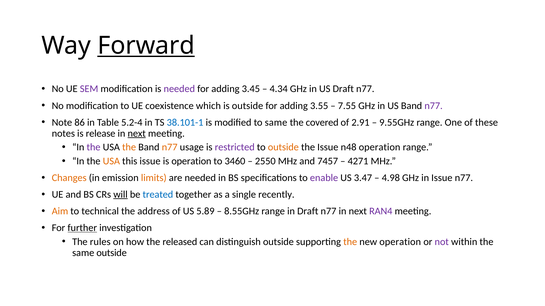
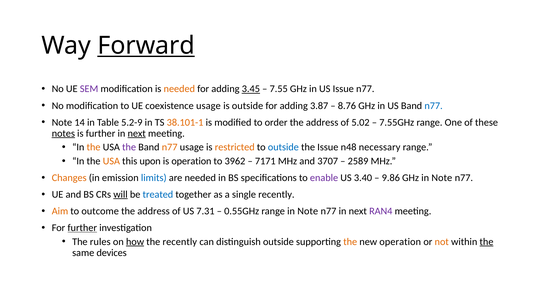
needed colour: purple -> orange (179, 89)
3.45 underline: none -> present (251, 89)
4.34: 4.34 -> 7.55 (279, 89)
US Draft: Draft -> Issue (343, 89)
coexistence which: which -> usage (208, 106)
3.55: 3.55 -> 3.87 (319, 106)
7.55: 7.55 -> 8.76 (347, 106)
n77 colour: purple -> blue (434, 106)
86: 86 -> 14 (80, 123)
5.2-4: 5.2-4 -> 5.2-9 (132, 123)
38.101-1 colour: blue -> orange (185, 123)
to same: same -> order (276, 123)
covered: covered -> address (322, 123)
2.91: 2.91 -> 5.02 (361, 123)
9.55GHz: 9.55GHz -> 7.55GHz (397, 123)
notes underline: none -> present (63, 134)
is release: release -> further (101, 134)
the colour: purple -> orange (94, 147)
the colour: orange -> purple (129, 147)
restricted colour: purple -> orange (235, 147)
outside colour: orange -> blue (283, 147)
n48 operation: operation -> necessary (380, 147)
this issue: issue -> upon (150, 161)
3460: 3460 -> 3962 (235, 161)
2550: 2550 -> 7171 (265, 161)
7457: 7457 -> 3707 (328, 161)
4271: 4271 -> 2589 (358, 161)
limits colour: orange -> blue (154, 178)
3.47: 3.47 -> 3.40 (363, 178)
4.98: 4.98 -> 9.86 (391, 178)
GHz in Issue: Issue -> Note (442, 178)
technical: technical -> outcome (100, 211)
5.89: 5.89 -> 7.31 (205, 211)
8.55GHz: 8.55GHz -> 0.55GHz (242, 211)
range in Draft: Draft -> Note (308, 211)
how underline: none -> present (135, 242)
the released: released -> recently (180, 242)
not colour: purple -> orange (442, 242)
the underline: none -> present (487, 242)
same outside: outside -> devices (112, 253)
